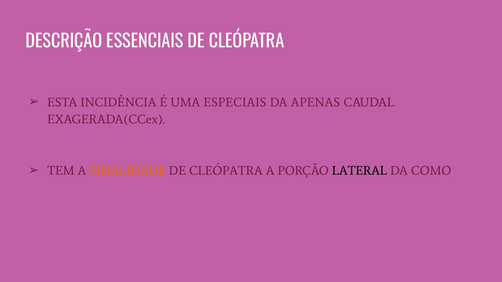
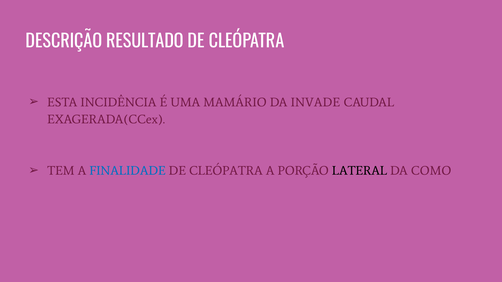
ESSENCIAIS: ESSENCIAIS -> RESULTADO (145, 42)
ESPECIAIS: ESPECIAIS -> MAMÁRIO (235, 102)
APENAS: APENAS -> INVADE (315, 102)
FINALIDADE colour: orange -> blue (128, 171)
